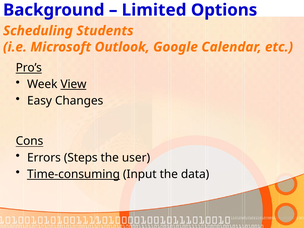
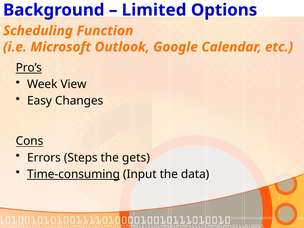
Students: Students -> Function (105, 31)
View underline: present -> none (73, 84)
user: user -> gets (136, 158)
